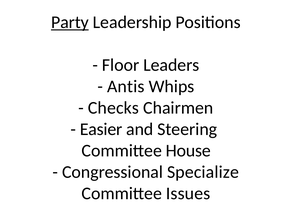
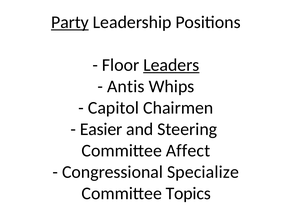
Leaders underline: none -> present (171, 65)
Checks: Checks -> Capitol (113, 108)
House: House -> Affect (188, 151)
Issues: Issues -> Topics (188, 193)
